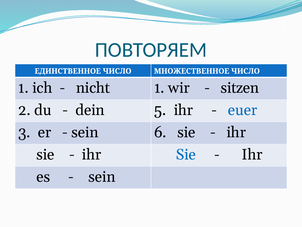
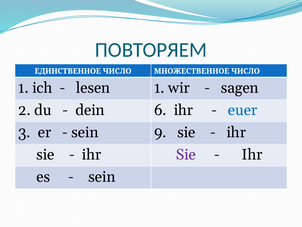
nicht: nicht -> lesen (93, 88)
sitzen: sitzen -> sagen (240, 88)
5: 5 -> 6 (160, 110)
6: 6 -> 9 (160, 132)
Sie colour: blue -> purple (186, 154)
